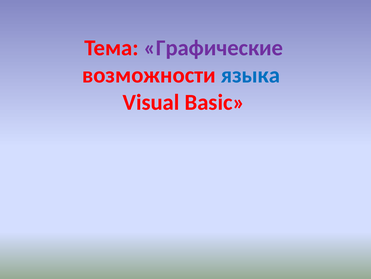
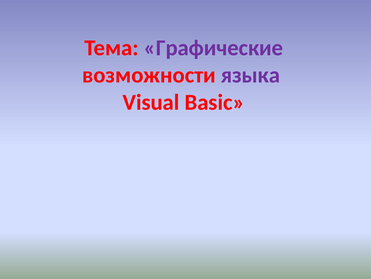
языка colour: blue -> purple (250, 75)
